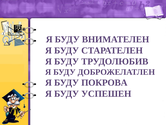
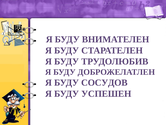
ПОКРОВА: ПОКРОВА -> СОСУДОВ (104, 82)
